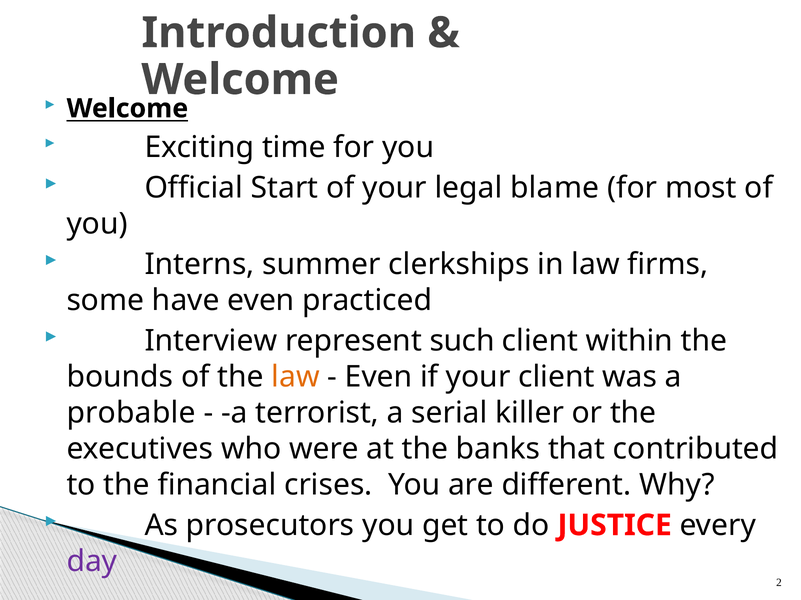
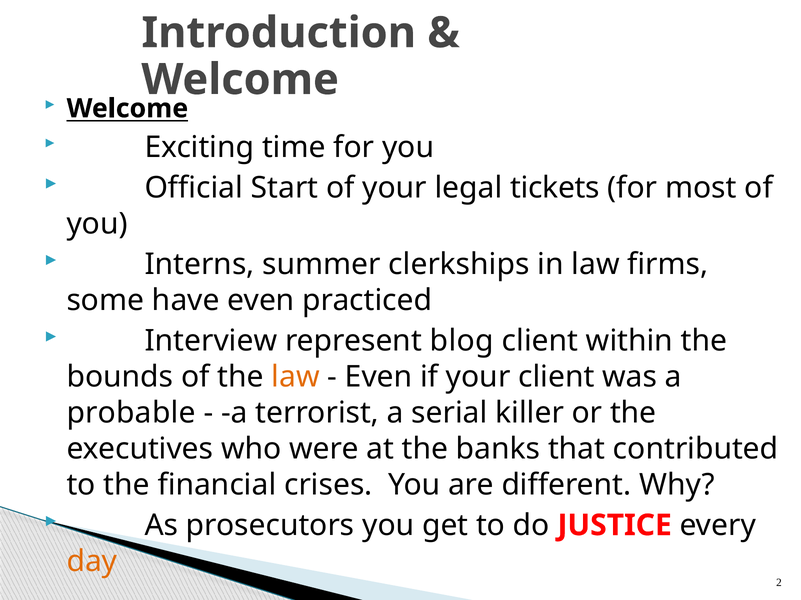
blame: blame -> tickets (555, 188)
such: such -> blog (462, 341)
day colour: purple -> orange (92, 562)
